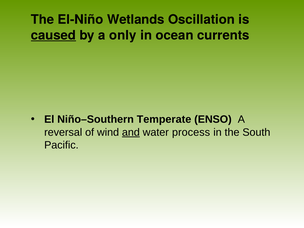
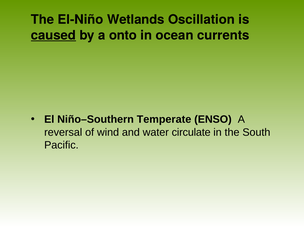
only: only -> onto (123, 35)
and underline: present -> none (131, 132)
process: process -> circulate (191, 132)
